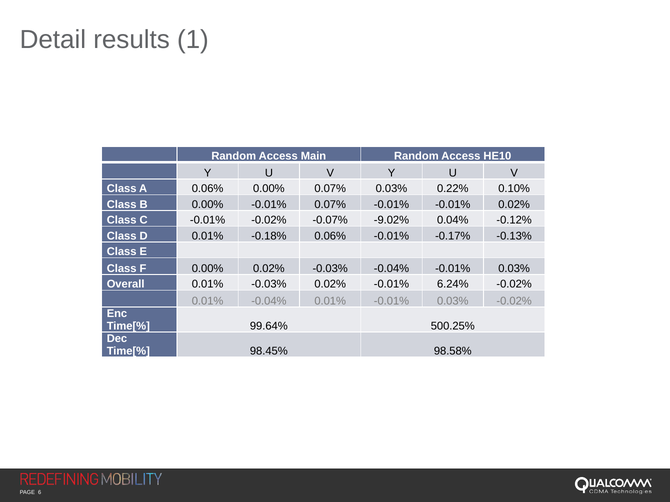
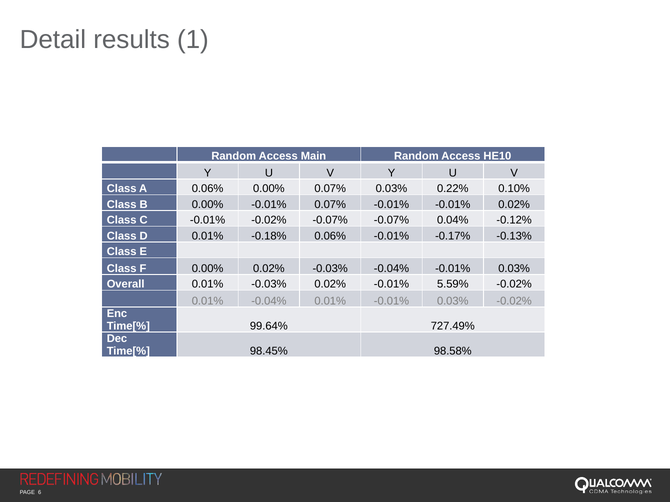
-0.07% -9.02%: -9.02% -> -0.07% (391, 220)
6.24%: 6.24% -> 5.59% (453, 285)
500.25%: 500.25% -> 727.49% (453, 326)
